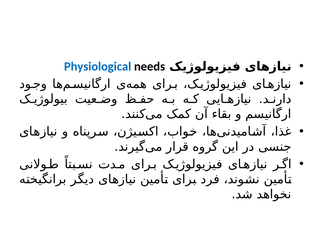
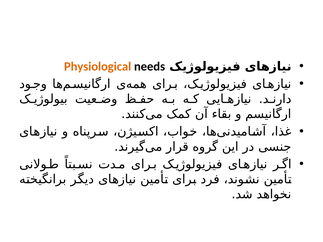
Physiological colour: blue -> orange (98, 67)
